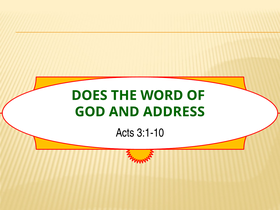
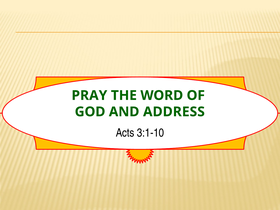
DOES: DOES -> PRAY (89, 95)
